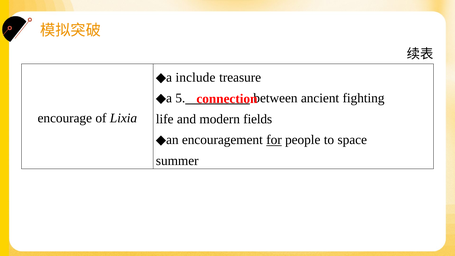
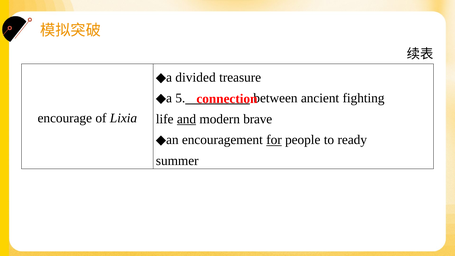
include: include -> divided (196, 77)
and underline: none -> present (187, 119)
fields: fields -> brave (258, 119)
space: space -> ready (352, 140)
